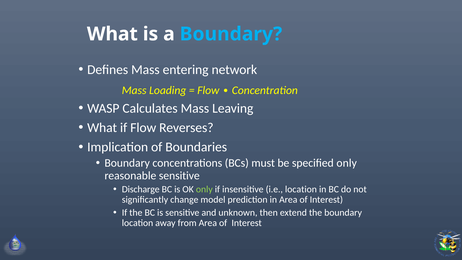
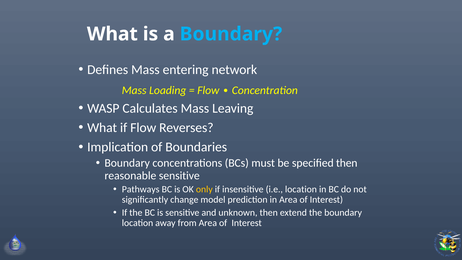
specified only: only -> then (347, 163)
Discharge: Discharge -> Pathways (141, 189)
only colour: light green -> yellow (204, 189)
